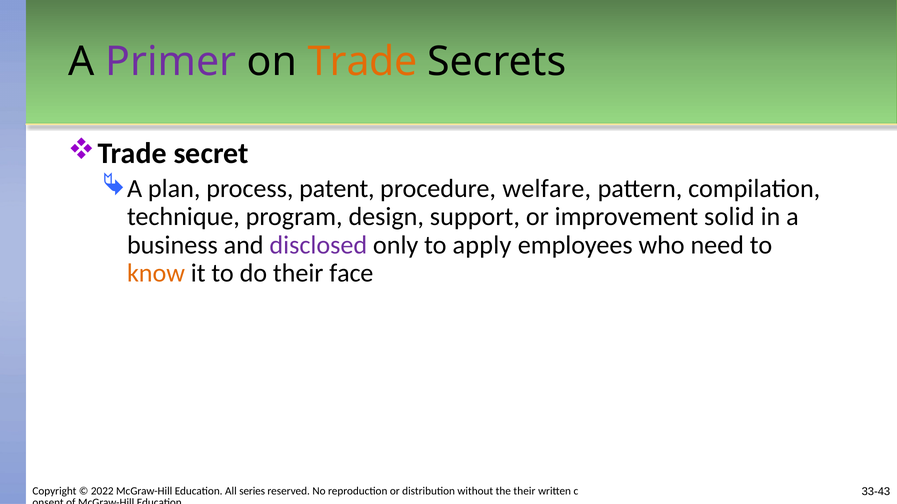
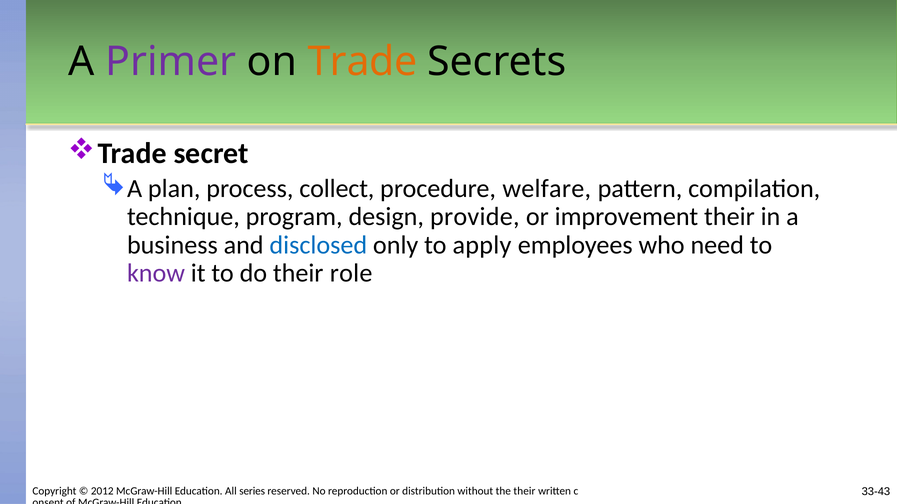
patent: patent -> collect (337, 189)
support: support -> provide (475, 217)
improvement solid: solid -> their (729, 217)
disclosed colour: purple -> blue (318, 245)
know colour: orange -> purple (156, 273)
face: face -> role (351, 273)
2022: 2022 -> 2012 (102, 492)
